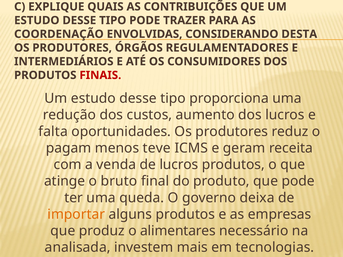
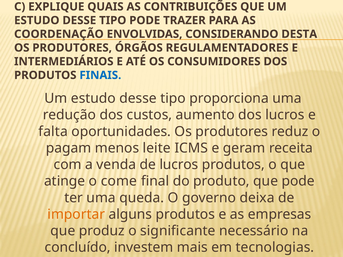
FINAIS colour: red -> blue (100, 75)
teve: teve -> leite (157, 148)
bruto: bruto -> come (119, 181)
alimentares: alimentares -> significante (178, 231)
analisada: analisada -> concluído (78, 248)
